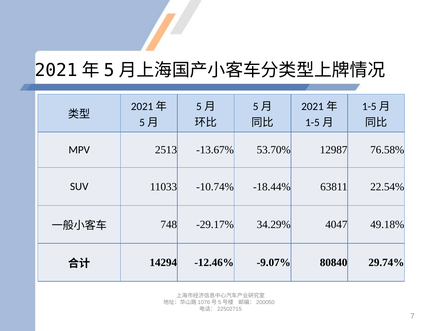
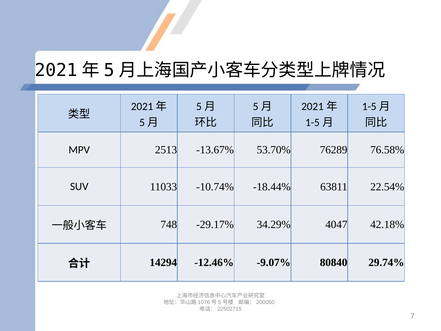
12987: 12987 -> 76289 (334, 150)
49.18%: 49.18% -> 42.18% (387, 225)
